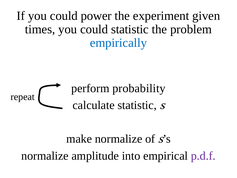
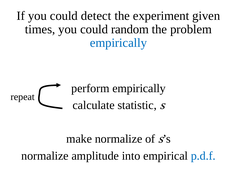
power: power -> detect (96, 16)
could statistic: statistic -> random (130, 29)
perform probability: probability -> empirically (139, 88)
p.d.f colour: purple -> blue (203, 156)
